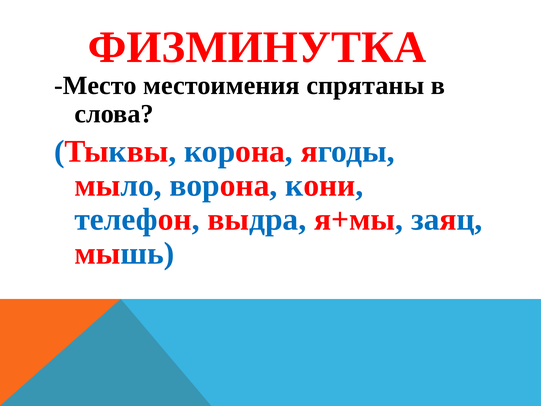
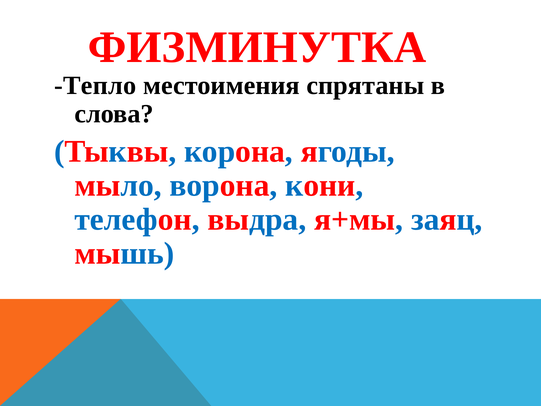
Место: Место -> Тепло (95, 85)
